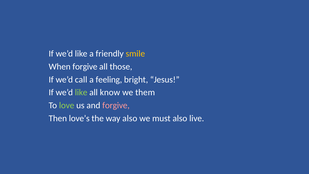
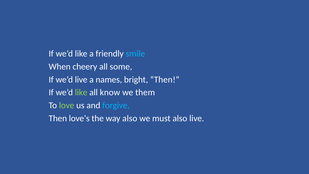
smile colour: yellow -> light blue (135, 54)
When forgive: forgive -> cheery (85, 66)
those: those -> some (121, 66)
we’d call: call -> live (81, 79)
feeling: feeling -> names (109, 79)
bright Jesus: Jesus -> Then (165, 79)
forgive colour: pink -> light blue (116, 105)
